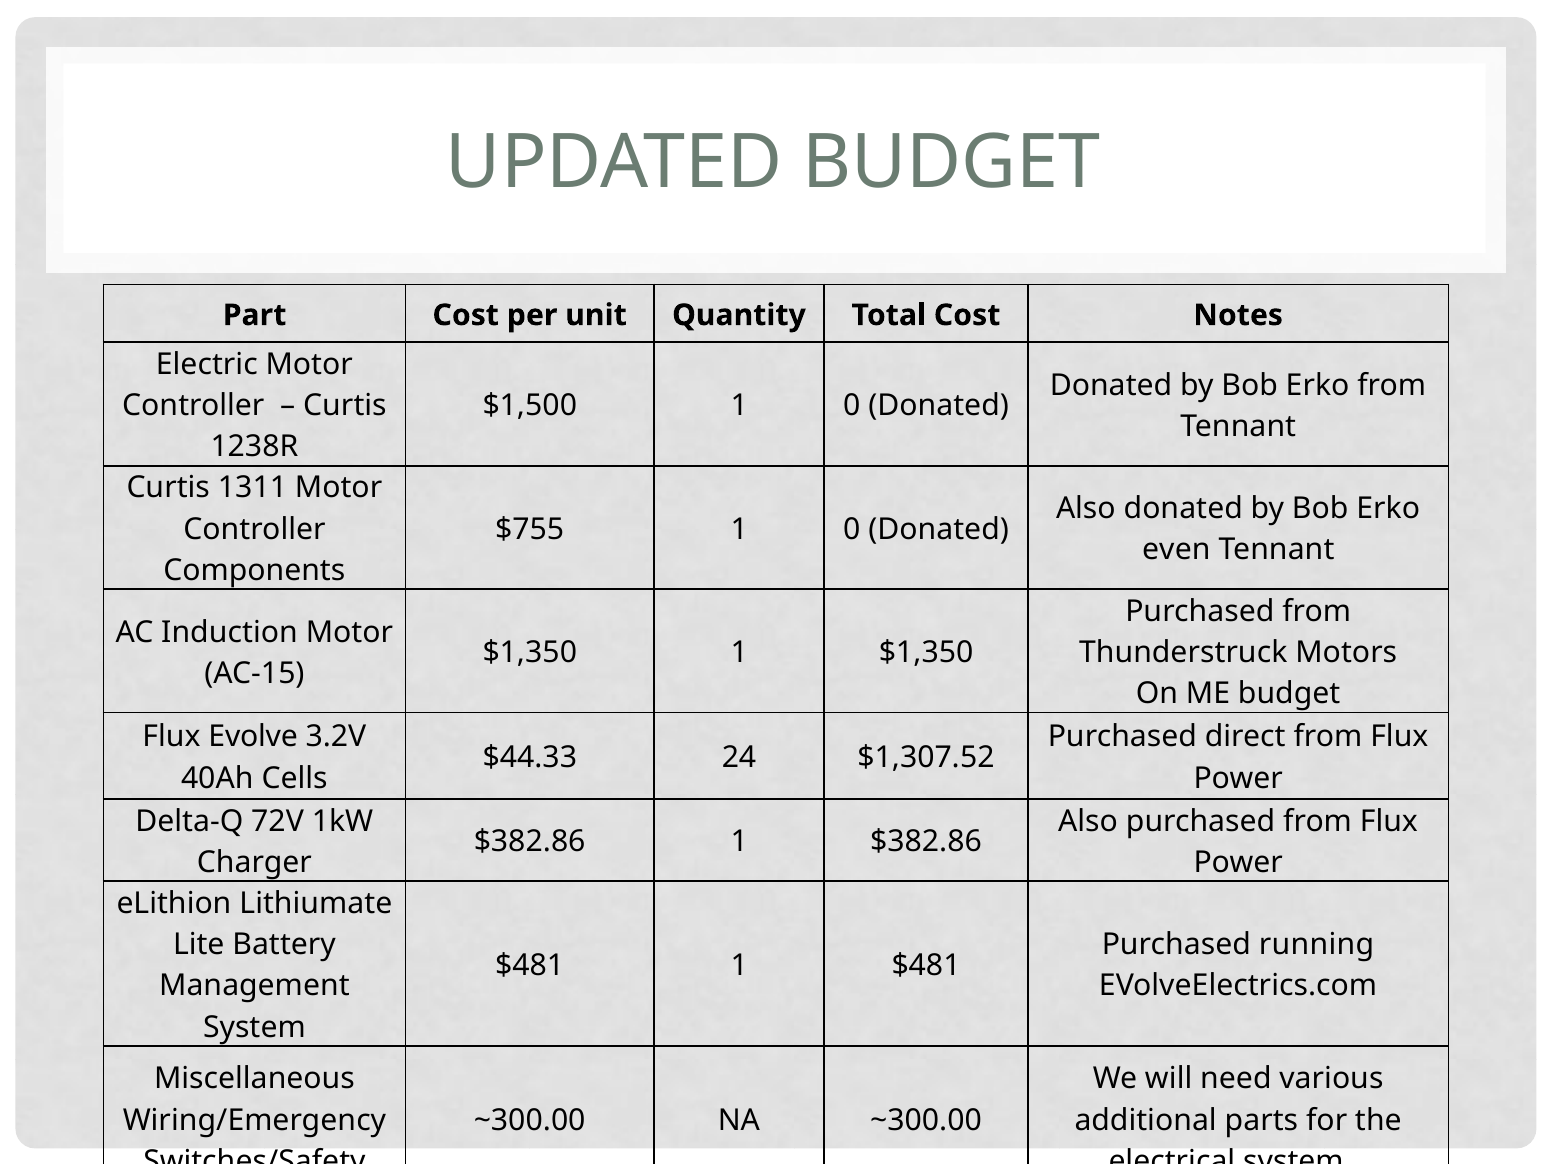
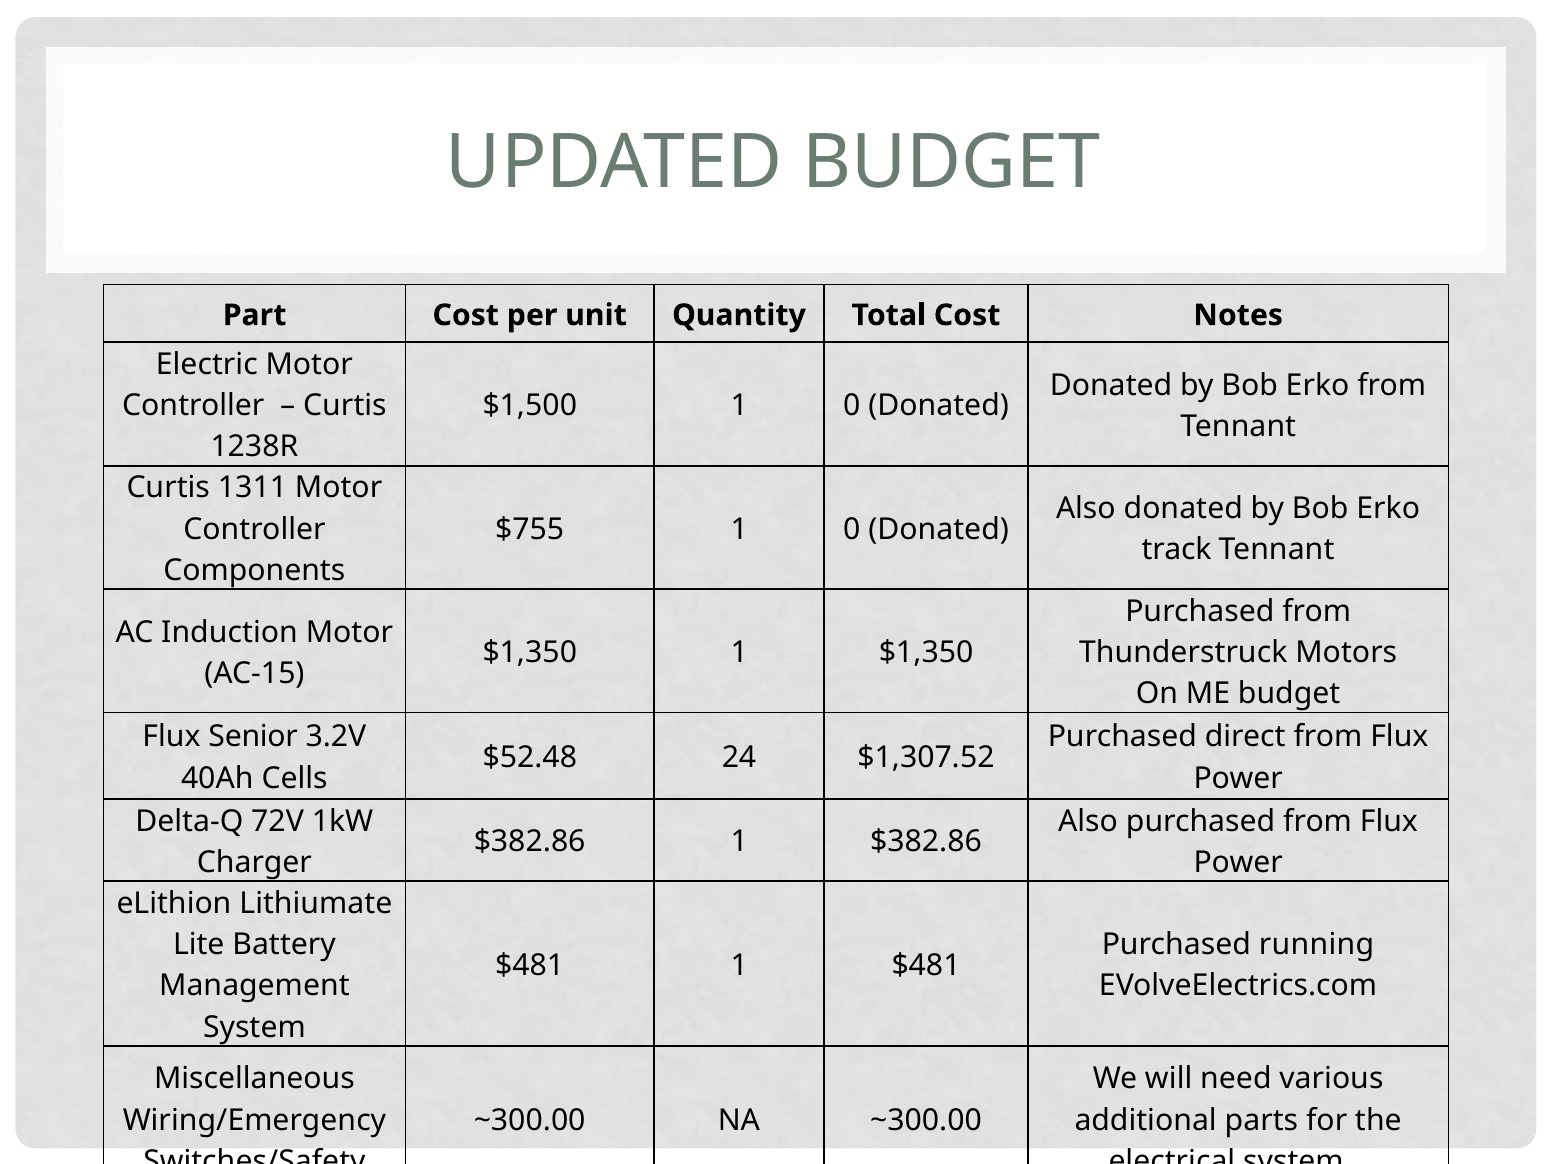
even: even -> track (1177, 550)
Evolve: Evolve -> Senior (253, 737)
$44.33: $44.33 -> $52.48 (530, 758)
